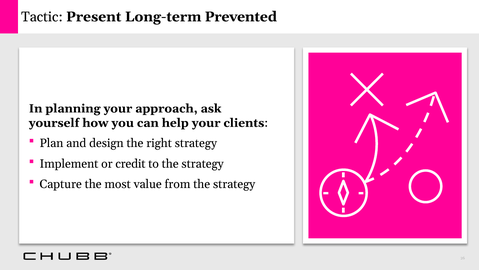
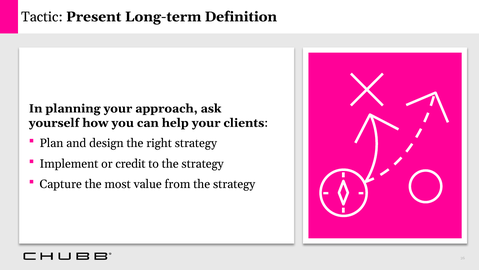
Prevented: Prevented -> Definition (241, 17)
